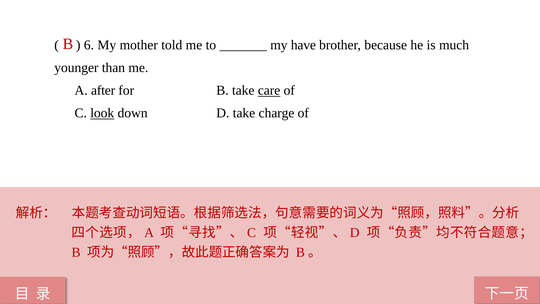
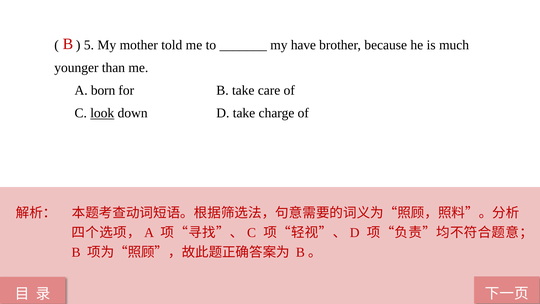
6: 6 -> 5 (89, 45)
after: after -> born (103, 90)
care underline: present -> none (269, 90)
